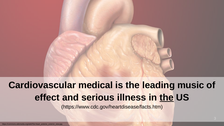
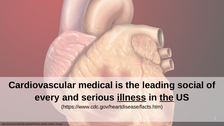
music: music -> social (191, 85)
effect: effect -> every (47, 98)
illness underline: none -> present (132, 98)
